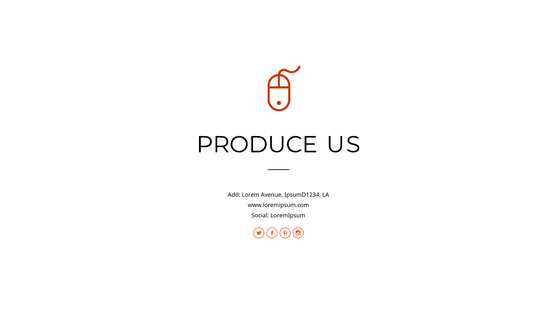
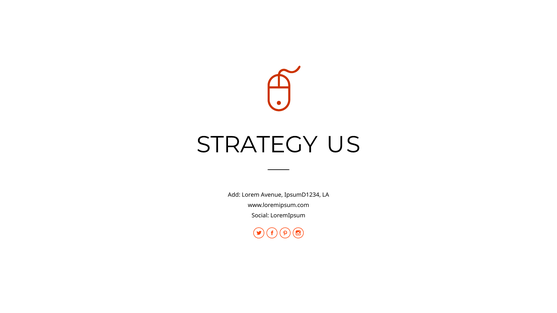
PRODUCE: PRODUCE -> STRATEGY (257, 145)
